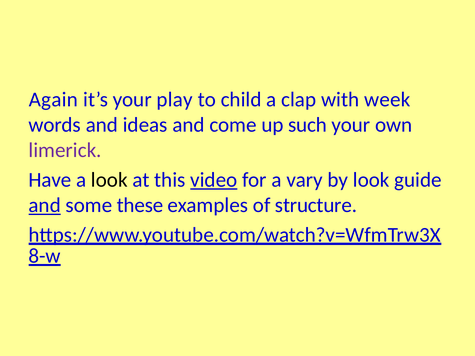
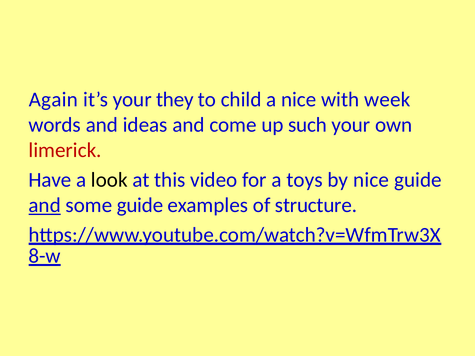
play: play -> they (175, 100)
a clap: clap -> nice (299, 100)
limerick colour: purple -> red (65, 150)
video underline: present -> none (214, 180)
vary: vary -> toys (305, 180)
by look: look -> nice (371, 180)
some these: these -> guide (140, 205)
